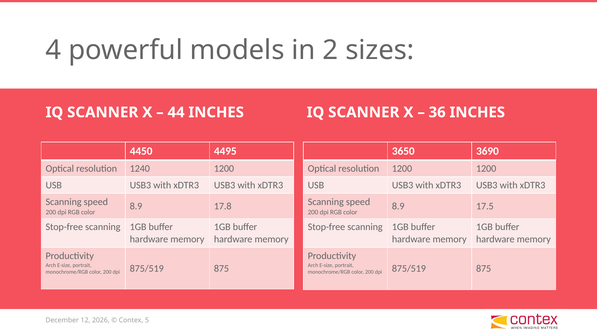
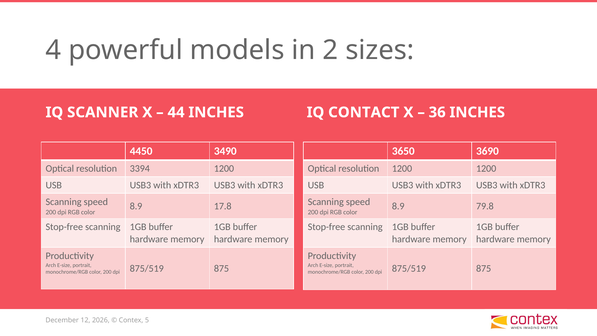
SCANNER: SCANNER -> CONTACT (364, 112)
4495: 4495 -> 3490 (225, 151)
1240: 1240 -> 3394 (140, 168)
17.5: 17.5 -> 79.8 (485, 206)
